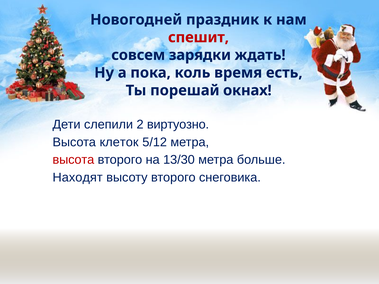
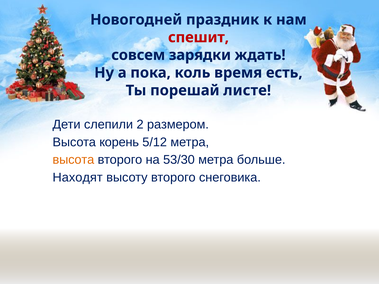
окнах: окнах -> листе (247, 90)
виртуозно: виртуозно -> размером (178, 125)
клеток: клеток -> корень (119, 142)
высота colour: red -> orange (73, 160)
13/30: 13/30 -> 53/30 (179, 160)
